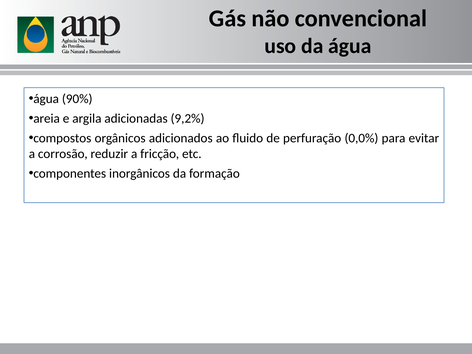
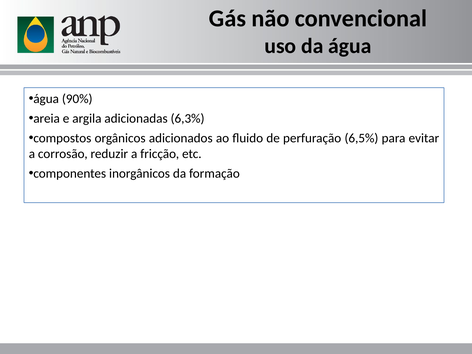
9,2%: 9,2% -> 6,3% (188, 119)
0,0%: 0,0% -> 6,5% (361, 138)
